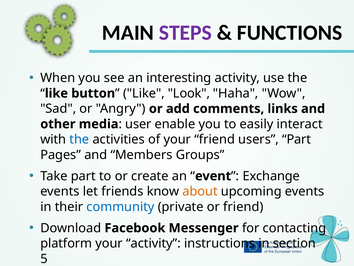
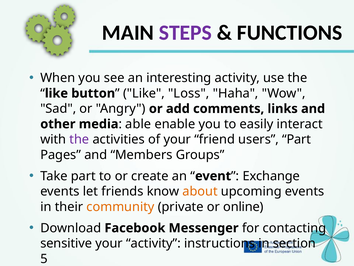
Look: Look -> Loss (189, 93)
user: user -> able (138, 124)
the colour: blue -> purple (79, 139)
community colour: blue -> orange (120, 206)
or friend: friend -> online (243, 206)
platform: platform -> sensitive (66, 243)
